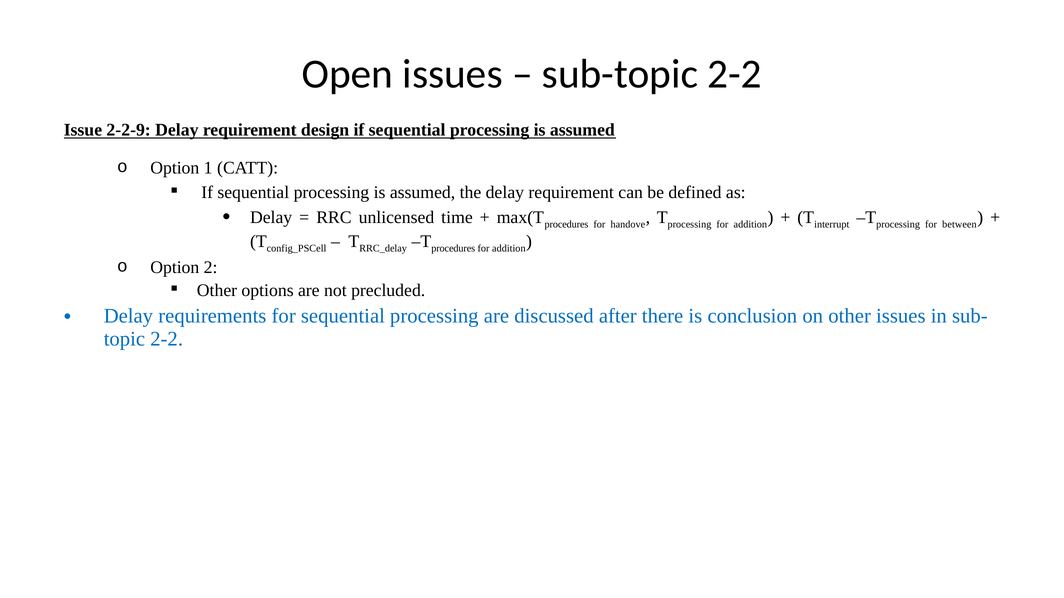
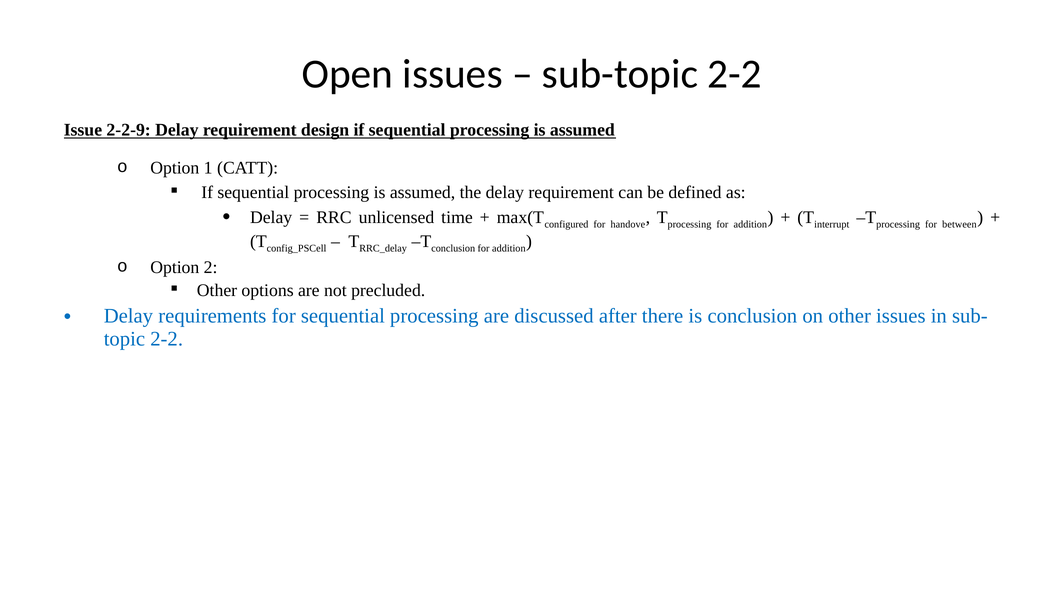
procedures: procedures -> configured (566, 224)
procedures: procedures -> conclusion (453, 248)
